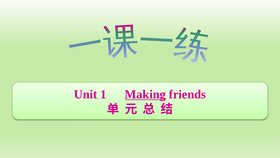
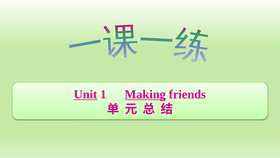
Unit underline: none -> present (86, 94)
